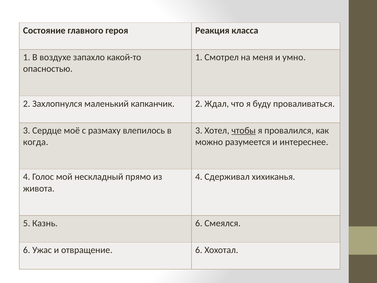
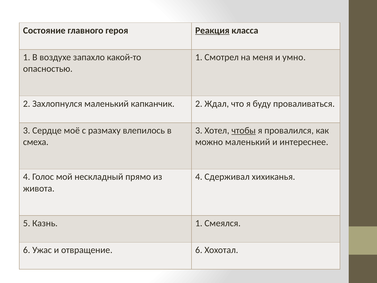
Реакция underline: none -> present (212, 30)
когда: когда -> смеха (36, 142)
можно разумеется: разумеется -> маленький (248, 142)
Казнь 6: 6 -> 1 (199, 223)
